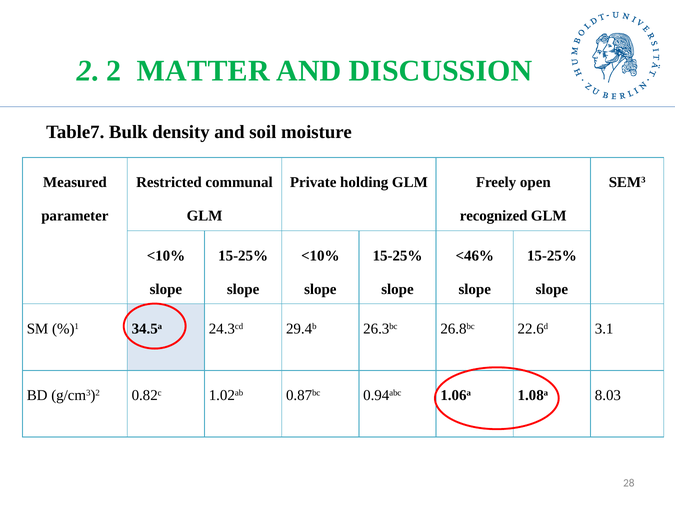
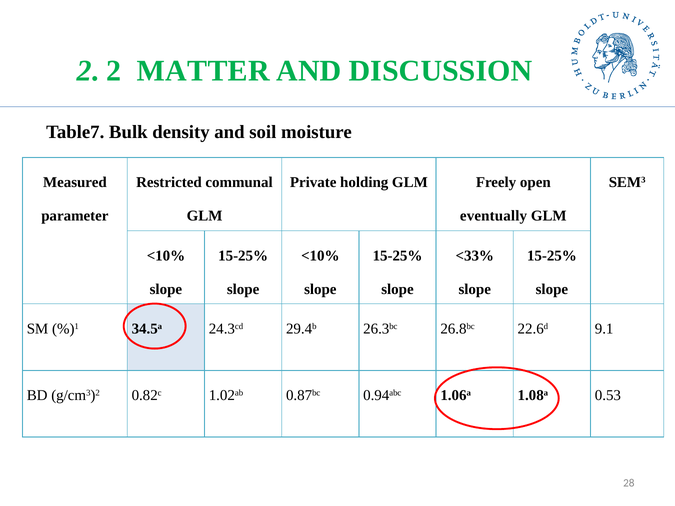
recognized: recognized -> eventually (494, 216)
<46%: <46% -> <33% (475, 256)
3.1: 3.1 -> 9.1 (604, 329)
8.03: 8.03 -> 0.53 (608, 396)
